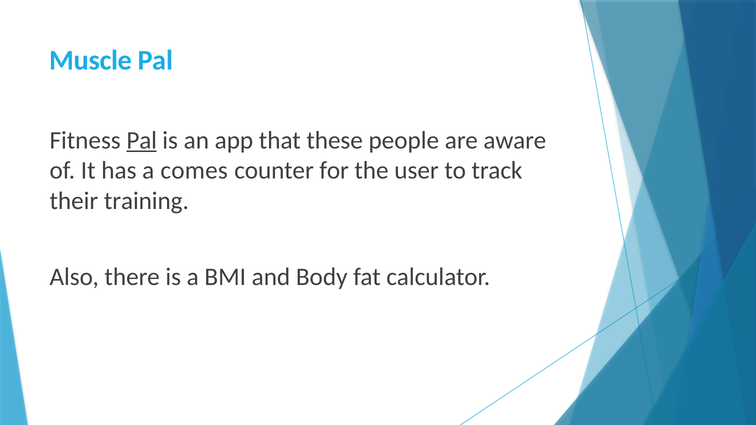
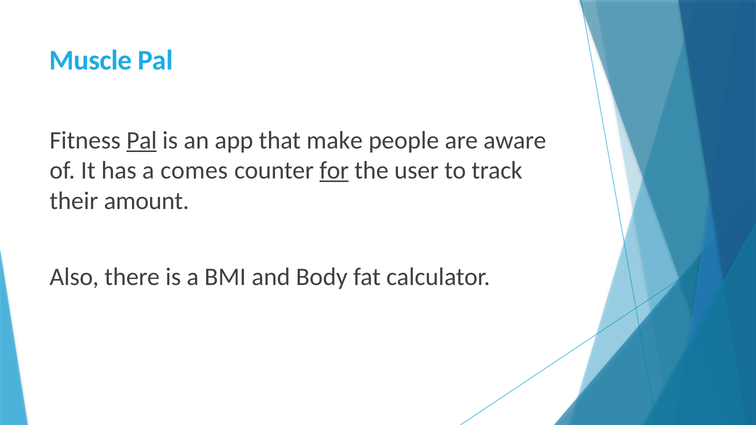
these: these -> make (335, 140)
for underline: none -> present (334, 171)
training: training -> amount (146, 201)
